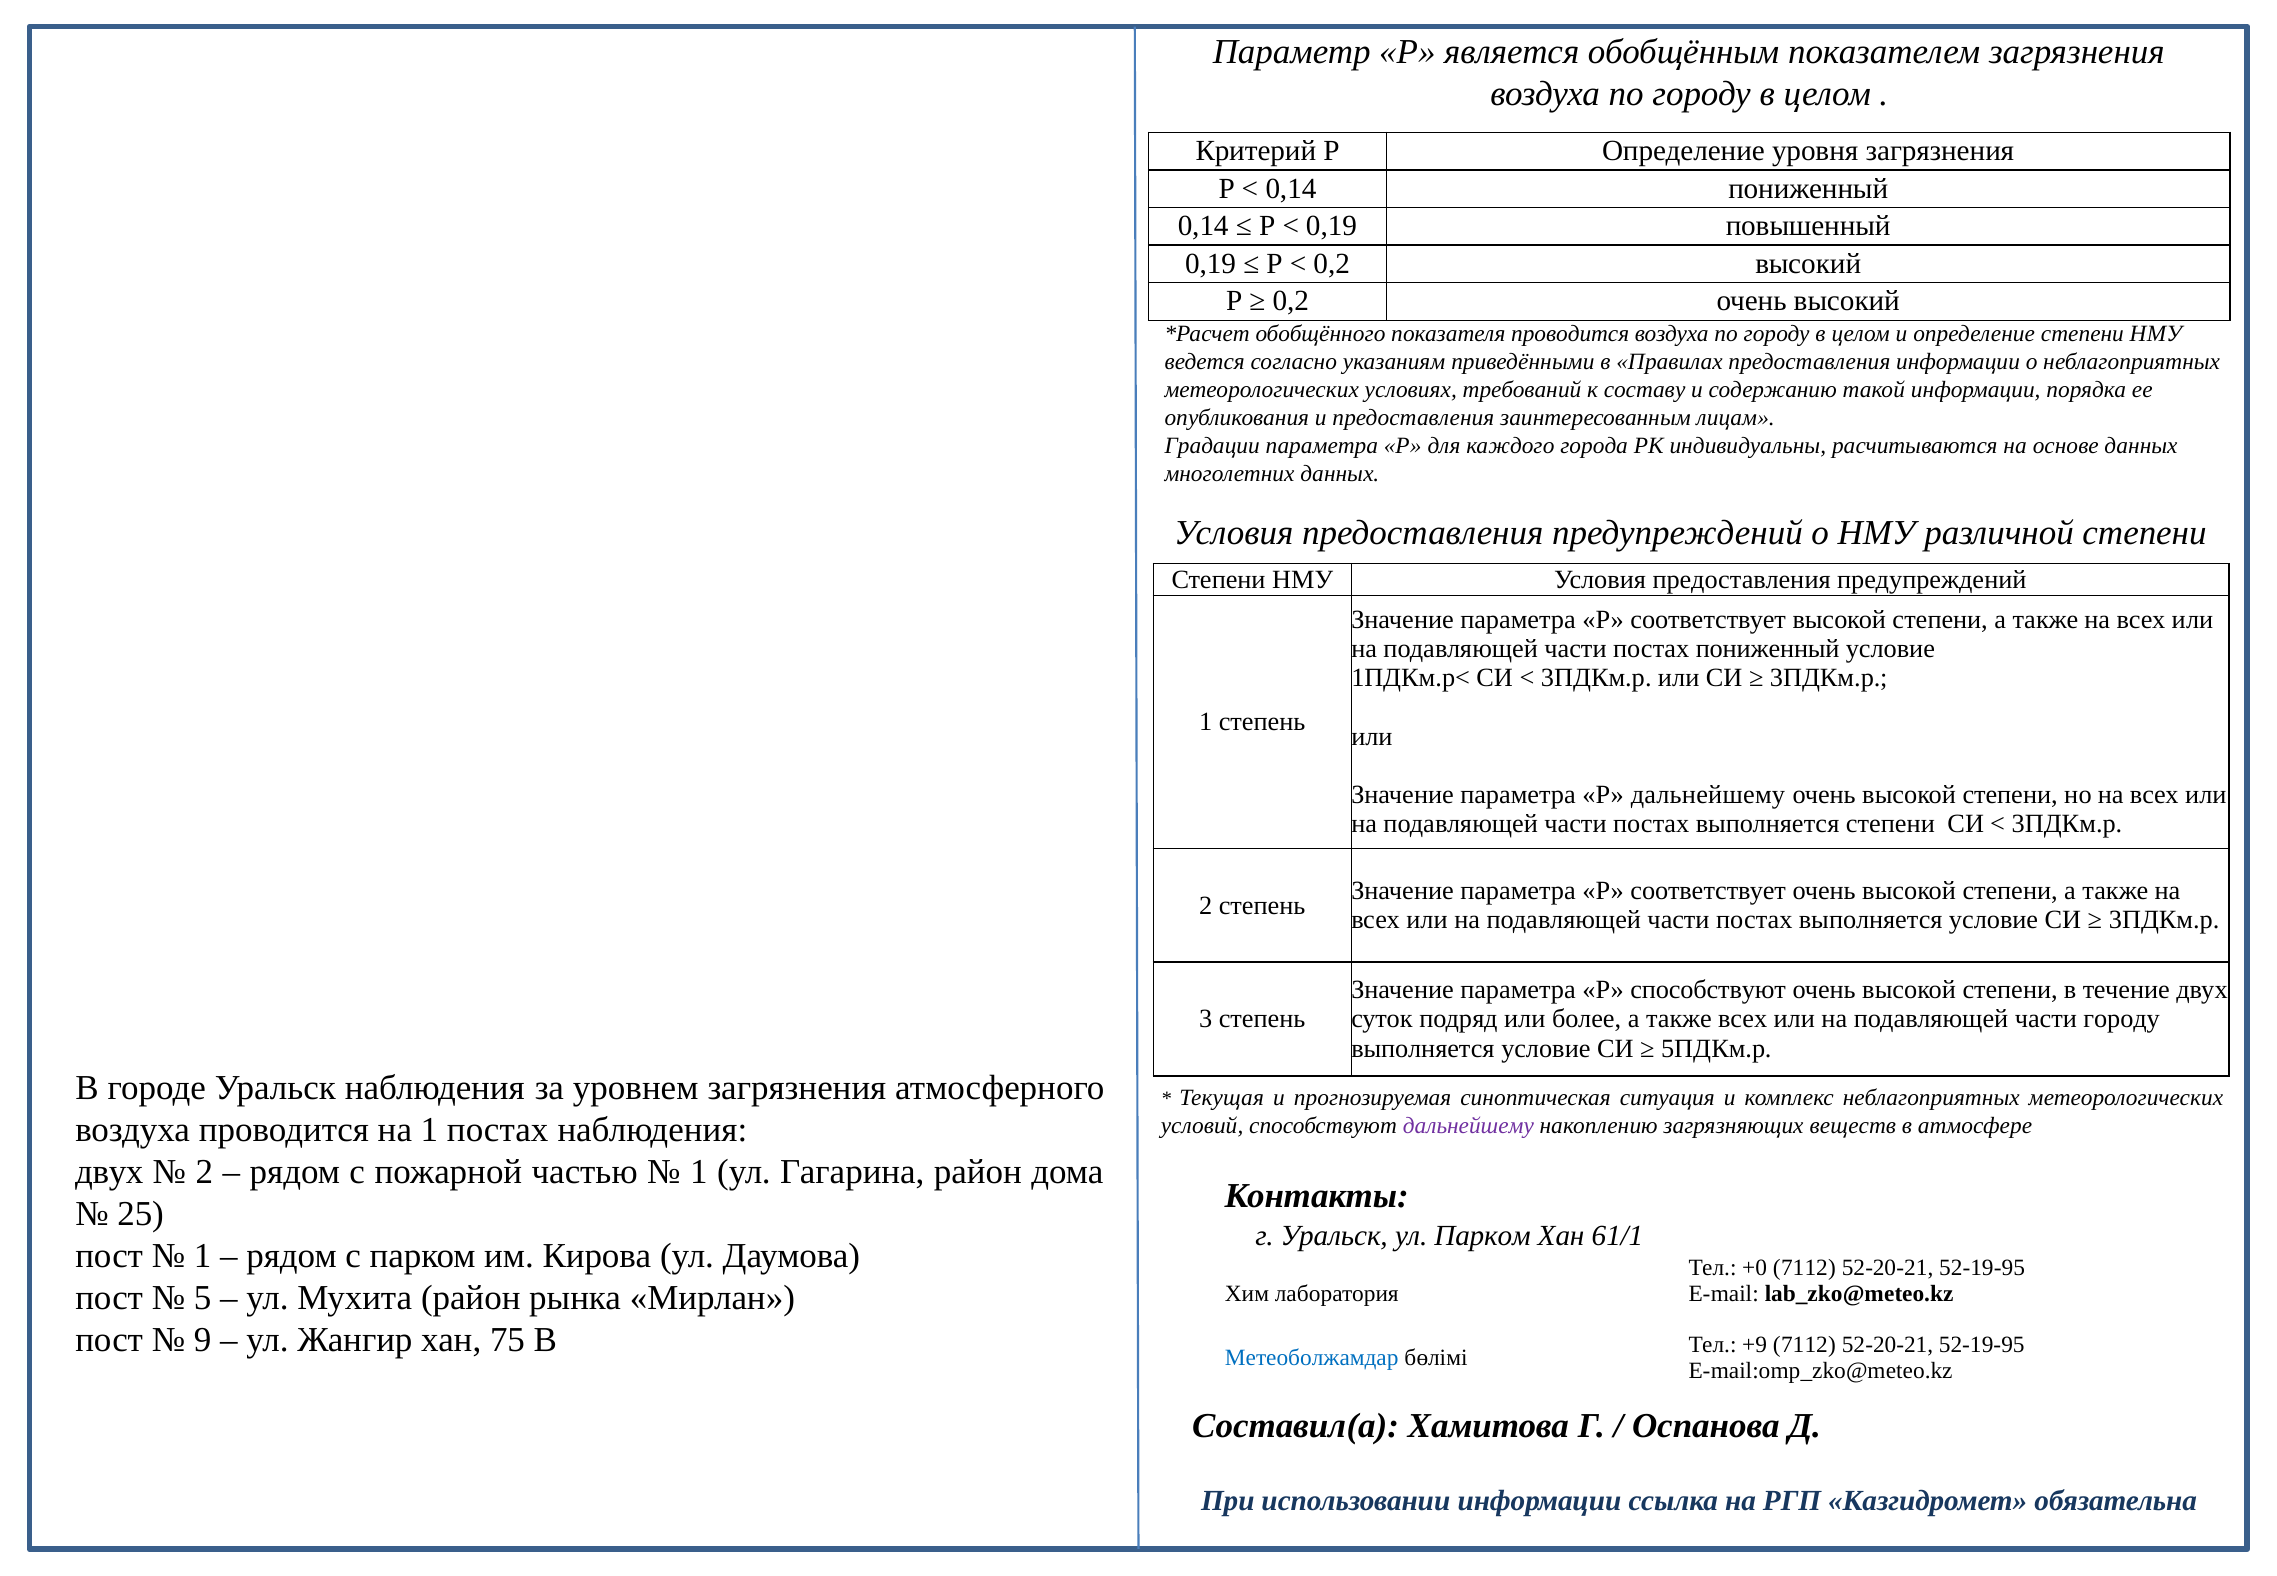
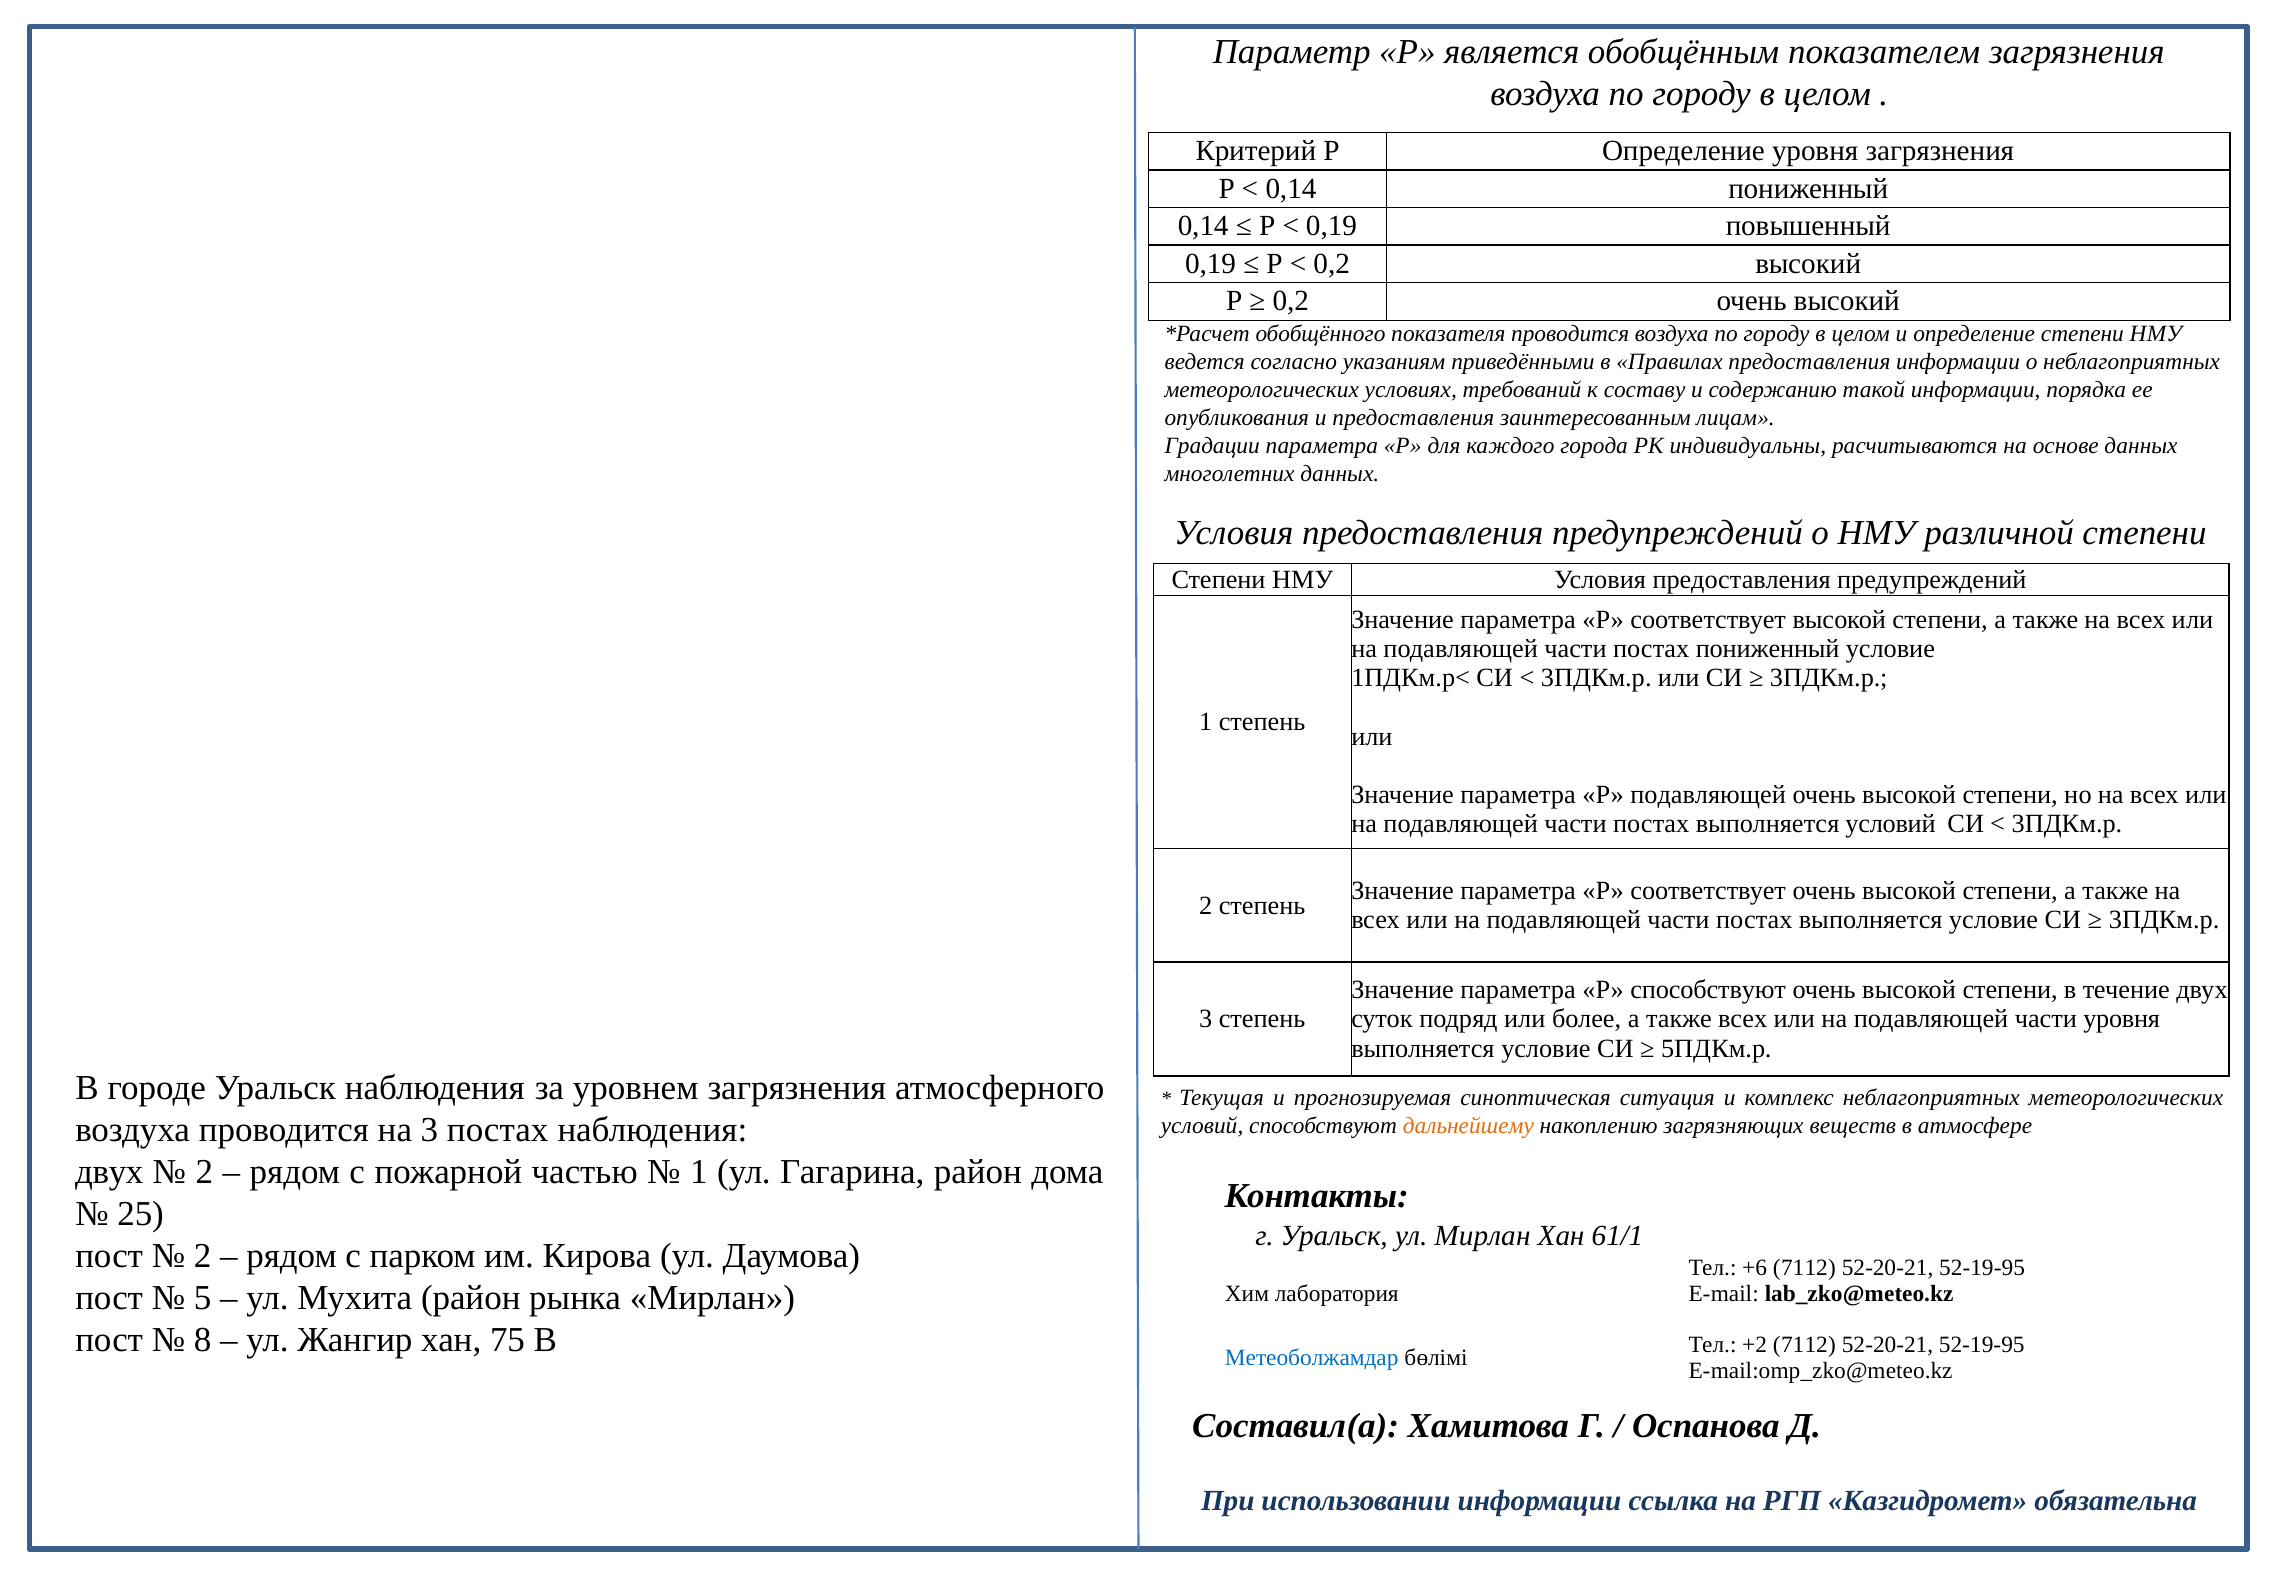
Р дальнейшему: дальнейшему -> подавляющей (1708, 795)
выполняется степени: степени -> условий (1891, 824)
части городу: городу -> уровня (2122, 1019)
на 1: 1 -> 3 (429, 1130)
дальнейшему colour: purple -> orange (1468, 1126)
ул Парком: Парком -> Мирлан (1482, 1236)
1: 1 -> 2 (203, 1256)
+0: +0 -> +6 (1755, 1268)
9: 9 -> 8 (203, 1340)
+9: +9 -> +2 (1755, 1345)
